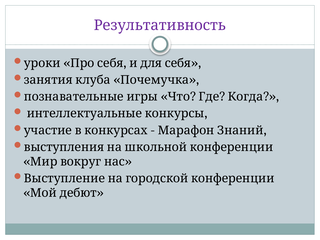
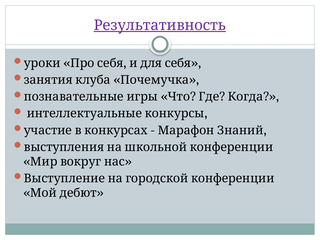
Результативность underline: none -> present (160, 25)
